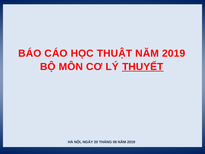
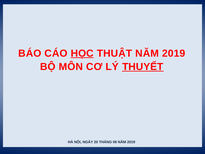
HỌC underline: none -> present (82, 53)
